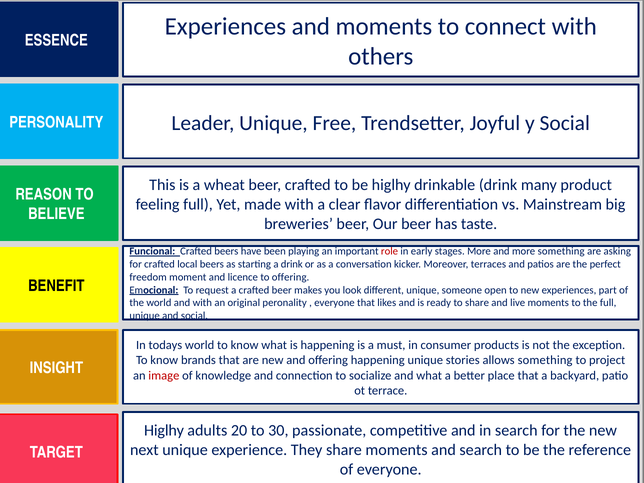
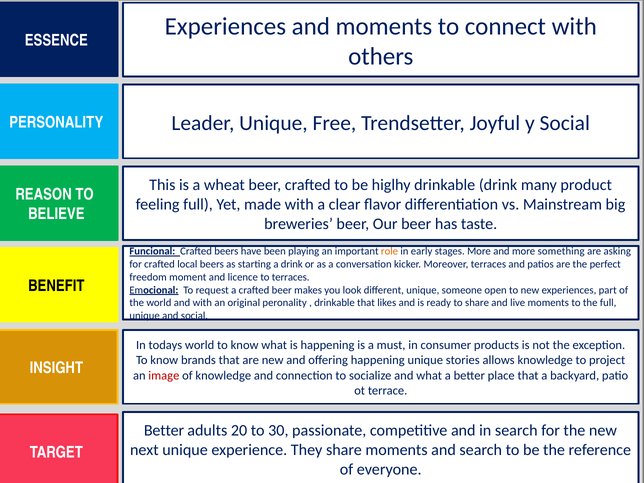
role colour: red -> orange (390, 251)
to offering: offering -> terraces (291, 277)
everyone: everyone -> drinkable (335, 303)
allows something: something -> knowledge (545, 360)
Higlhy: Higlhy -> Better (164, 431)
